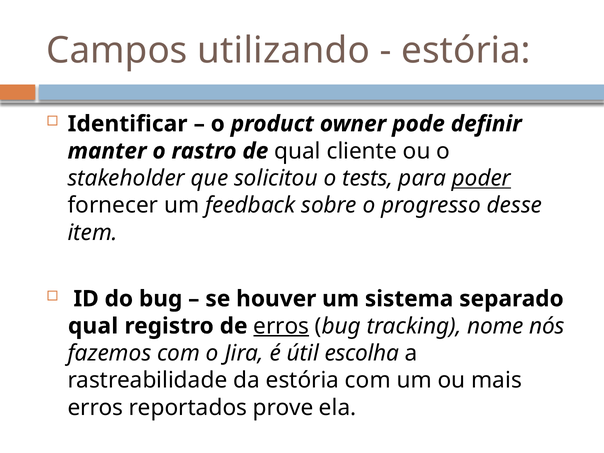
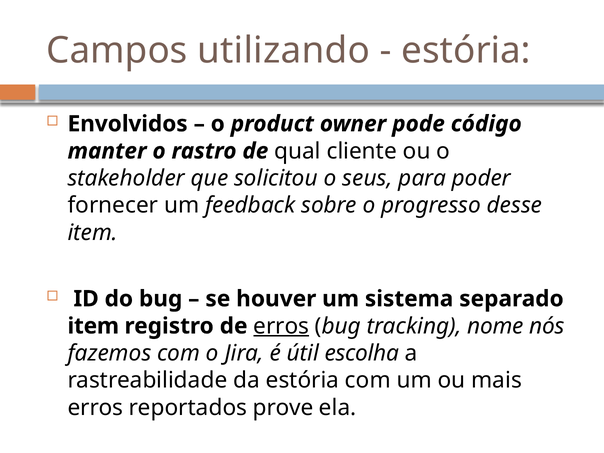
Identificar: Identificar -> Envolvidos (128, 124)
definir: definir -> código (486, 124)
tests: tests -> seus (367, 178)
poder underline: present -> none (481, 178)
qual: qual -> item (93, 326)
